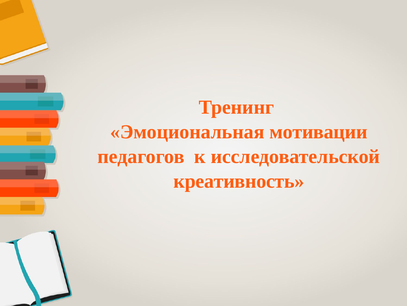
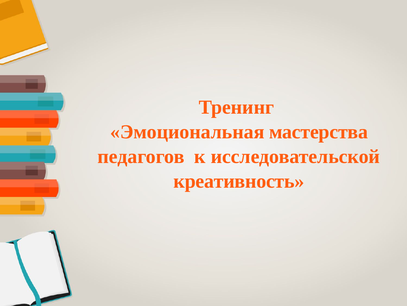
мотивации: мотивации -> мастерства (318, 132)
